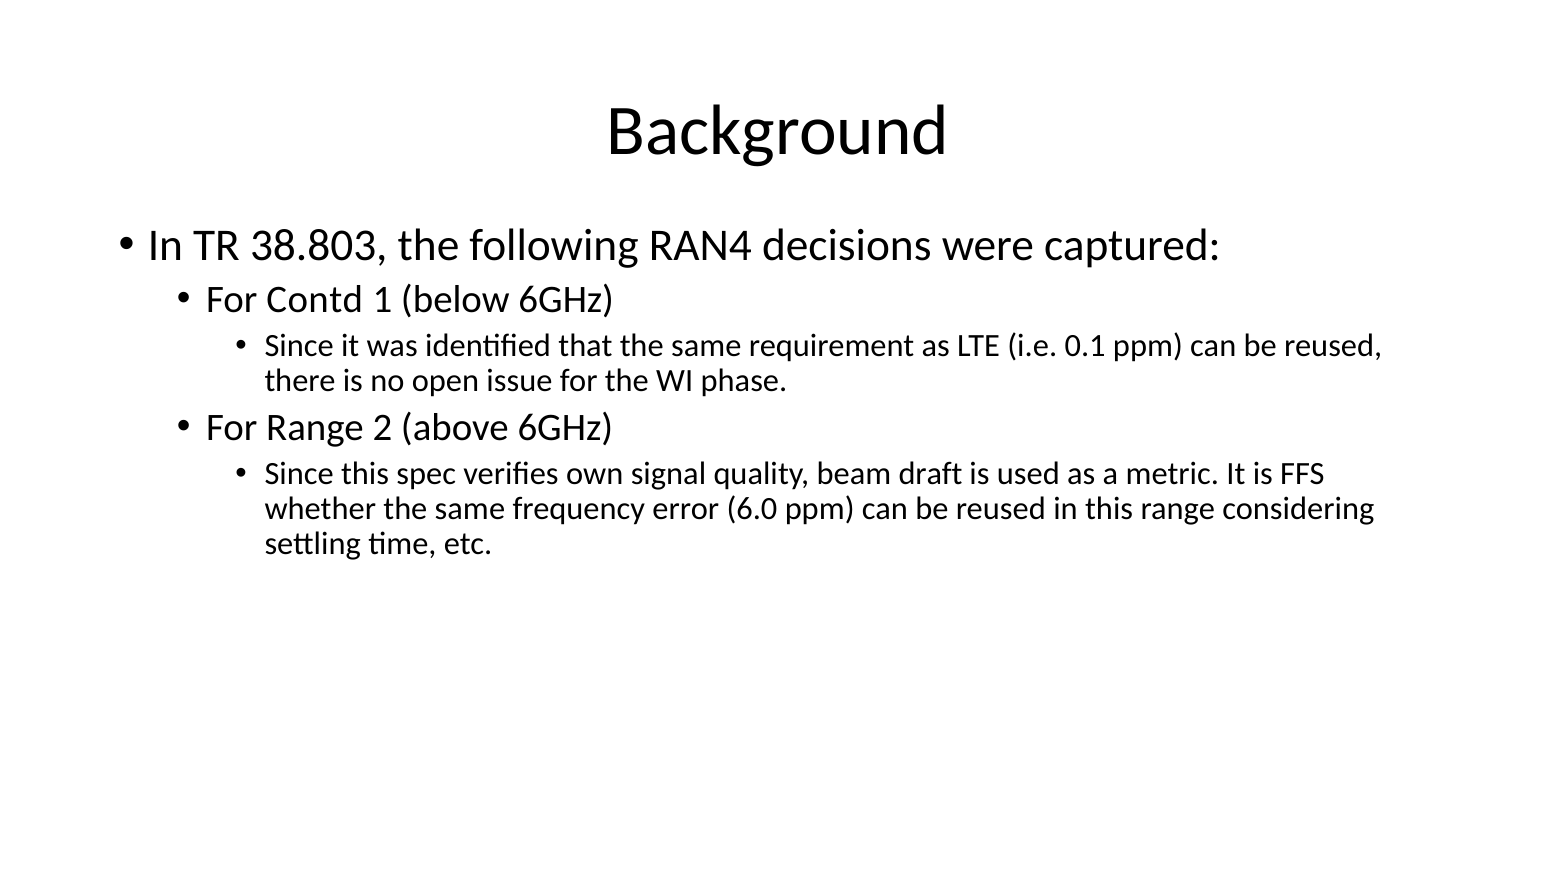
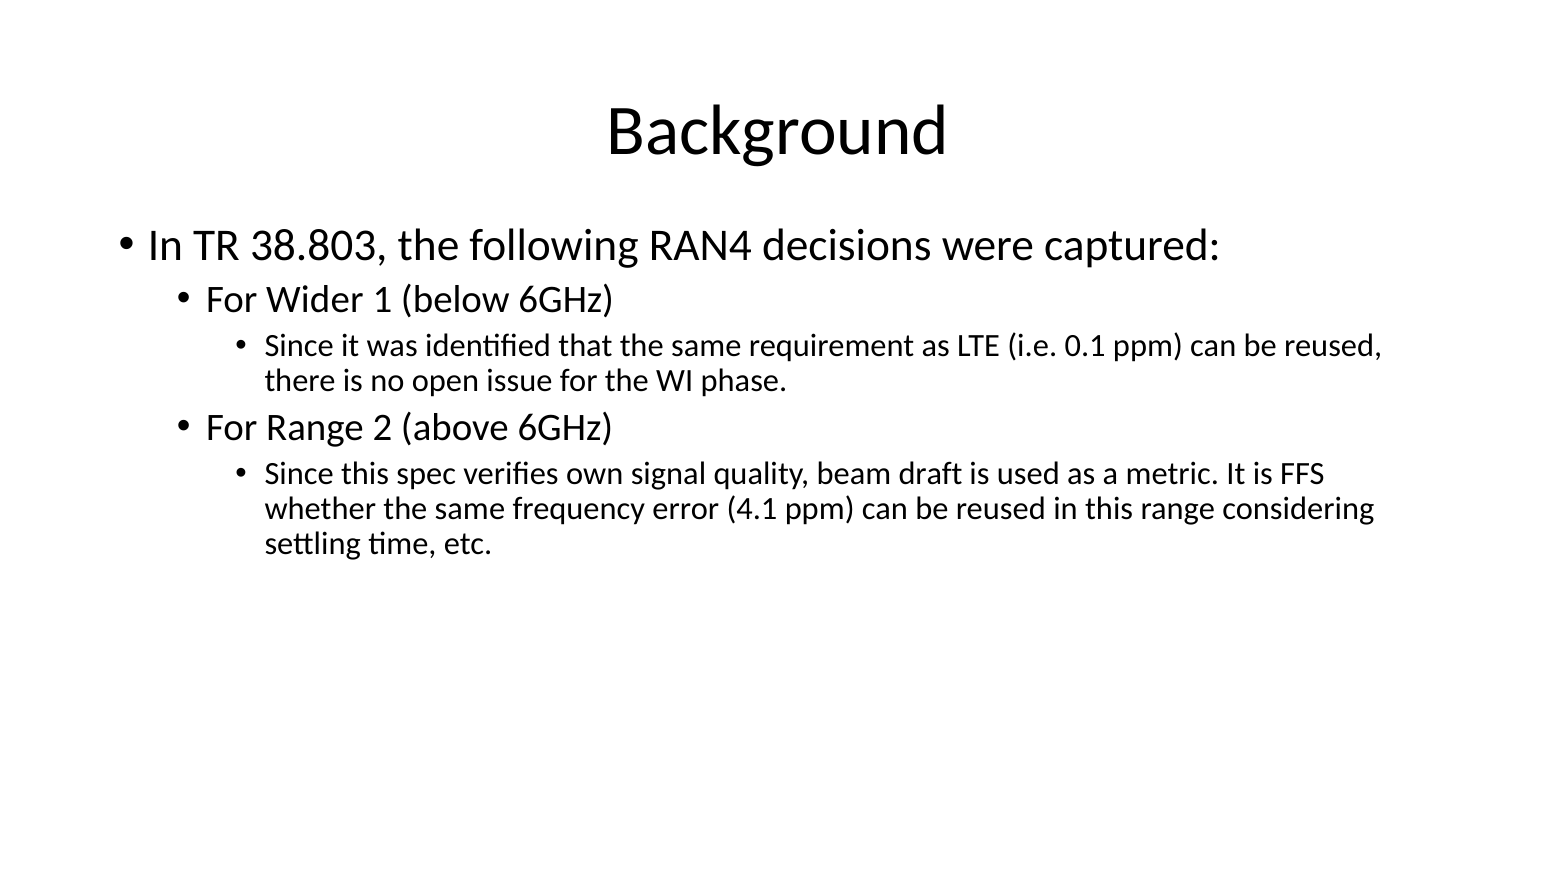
Contd: Contd -> Wider (315, 299)
6.0: 6.0 -> 4.1 (752, 509)
